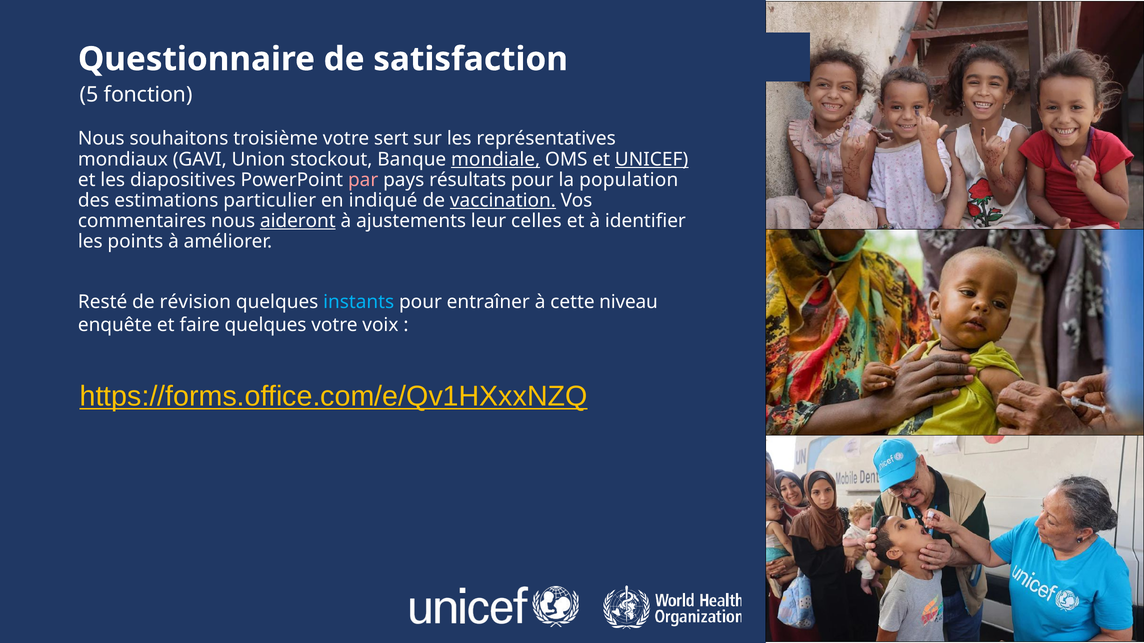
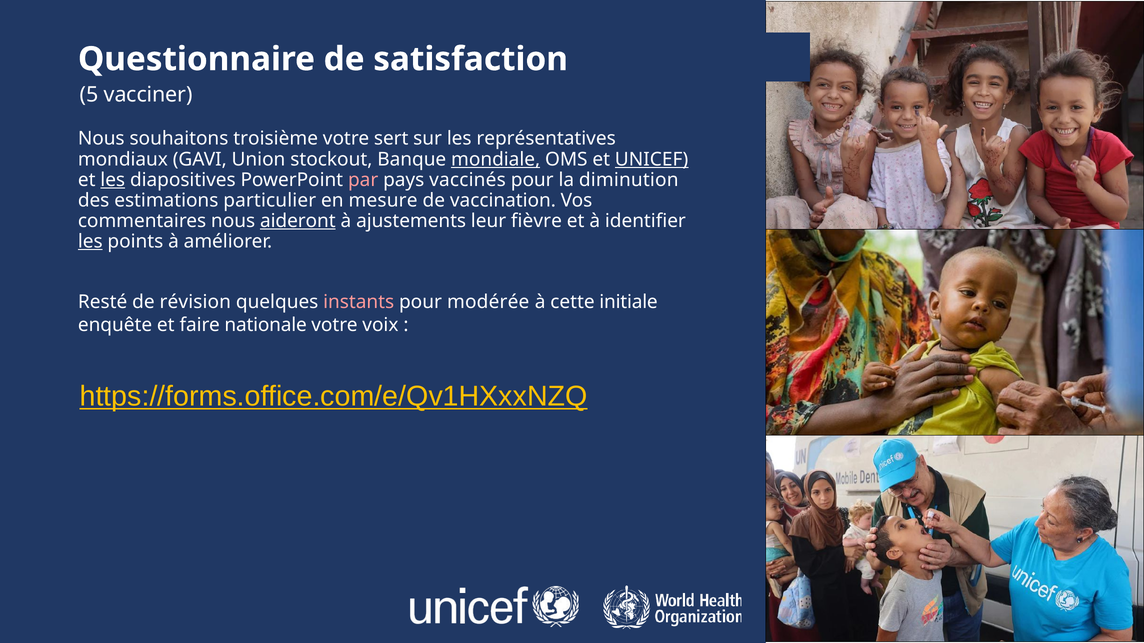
fonction: fonction -> vacciner (148, 95)
les underline: none -> present (113, 180)
résultats: résultats -> vaccinés (467, 180)
population: population -> diminution (629, 180)
indiqué: indiqué -> mesure (383, 201)
vaccination underline: present -> none (503, 201)
celles: celles -> fièvre (536, 221)
les underline: none -> present (90, 242)
instants colour: light blue -> pink (359, 302)
entraîner: entraîner -> modérée (488, 302)
niveau: niveau -> initiale (629, 302)
faire quelques: quelques -> nationale (266, 325)
